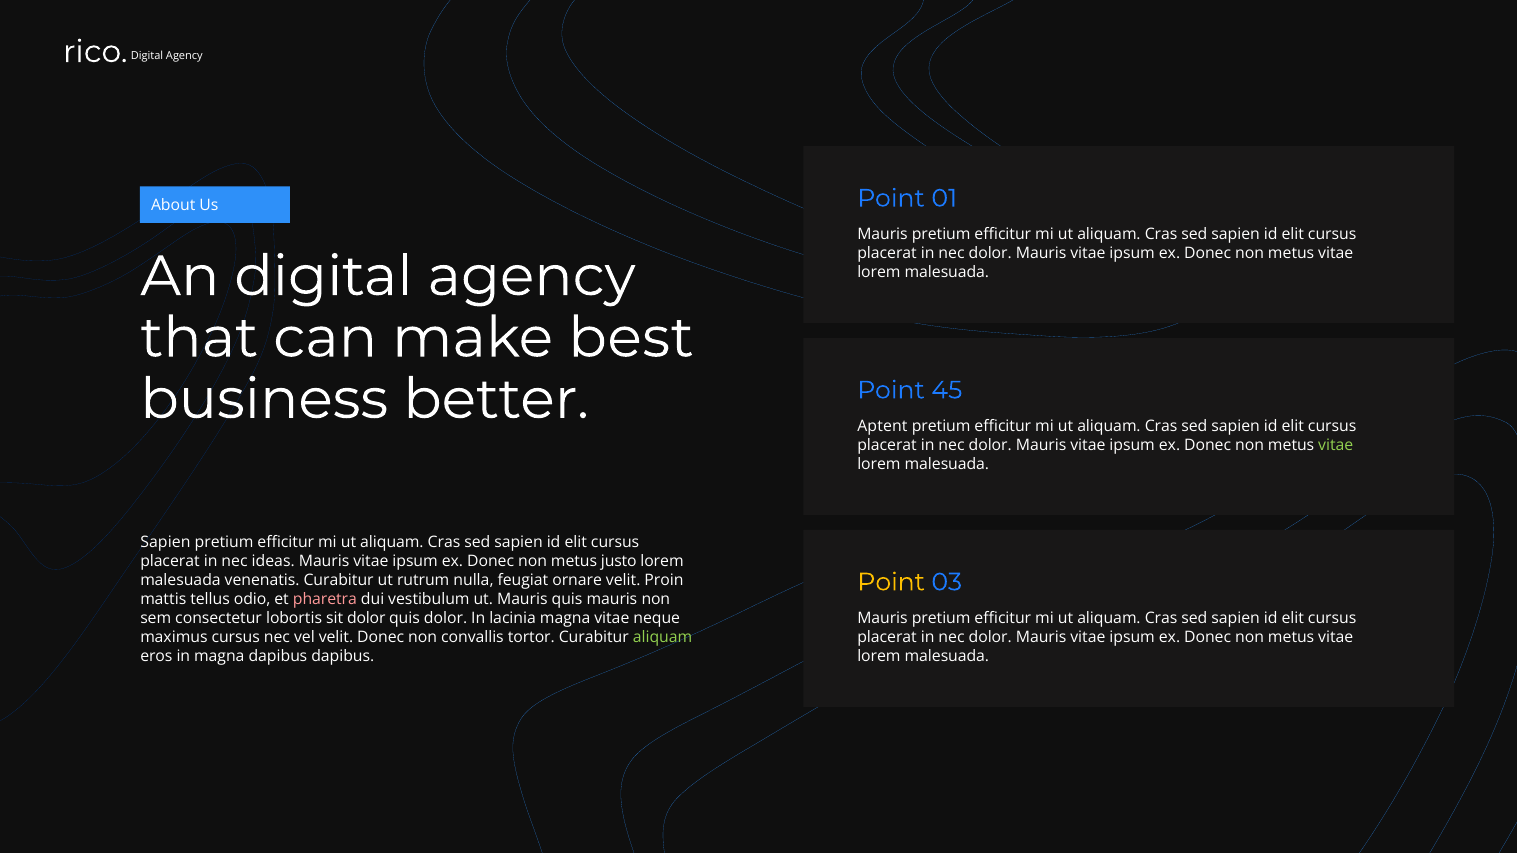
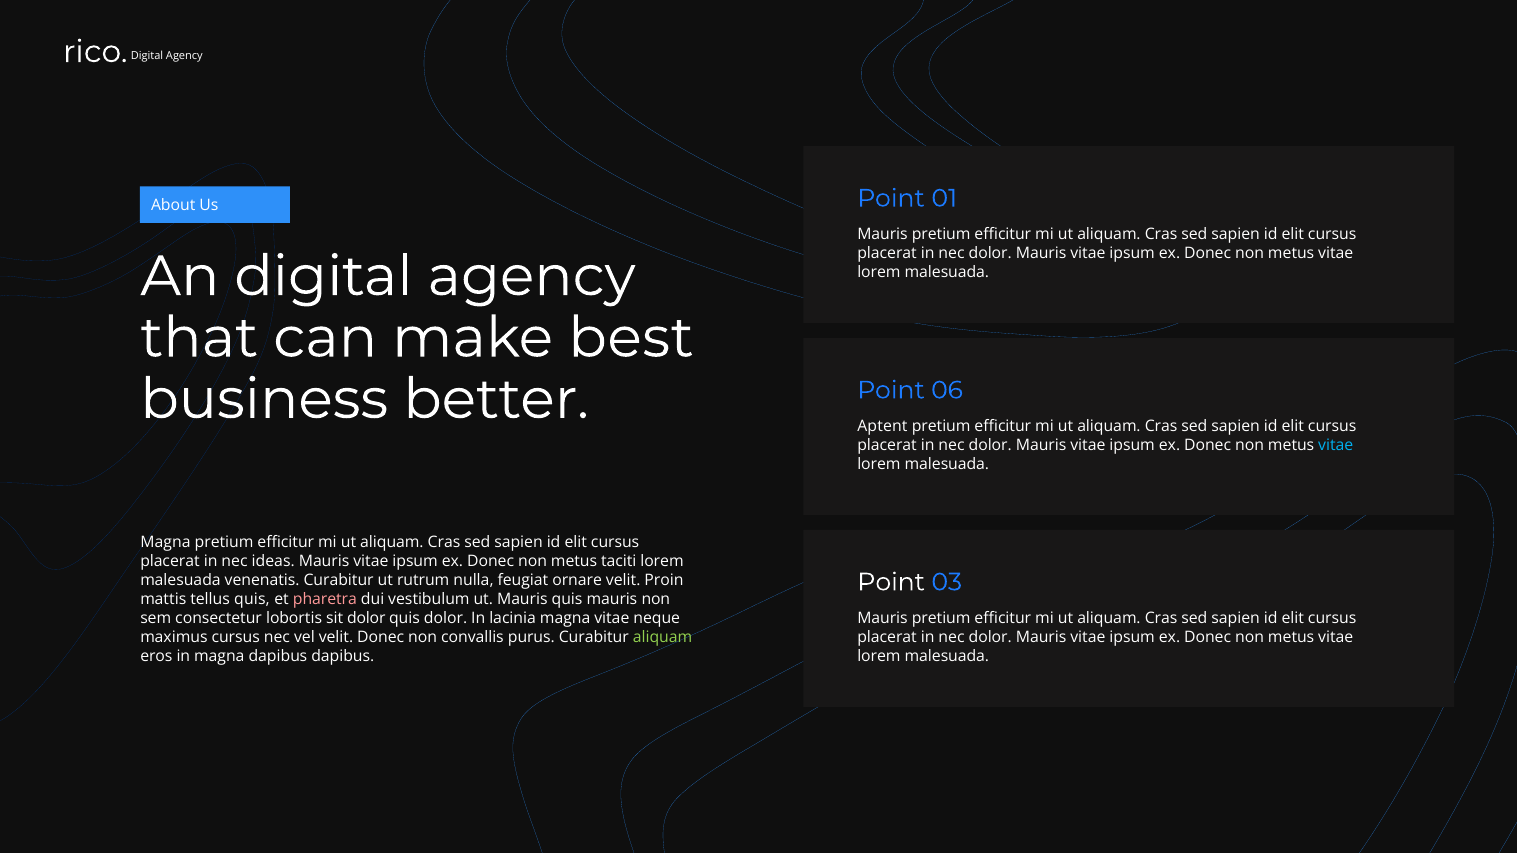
45: 45 -> 06 (947, 390)
vitae colour: light green -> light blue (1336, 446)
Sapien: Sapien -> Magna (165, 543)
justo: justo -> taciti (619, 562)
Point colour: yellow -> white (891, 582)
tellus odio: odio -> quis (252, 600)
tortor: tortor -> purus (531, 638)
